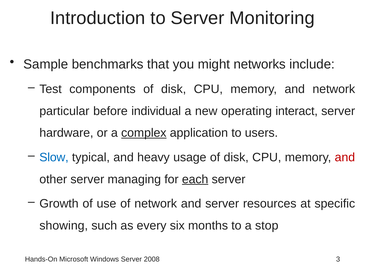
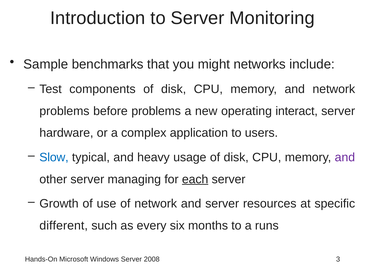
particular: particular -> problems (64, 111)
before individual: individual -> problems (156, 111)
complex underline: present -> none (144, 133)
and colour: red -> purple (345, 157)
showing: showing -> different (64, 225)
stop: stop -> runs (267, 225)
